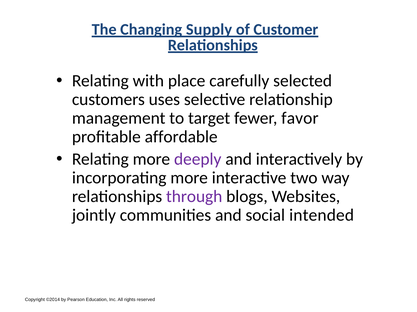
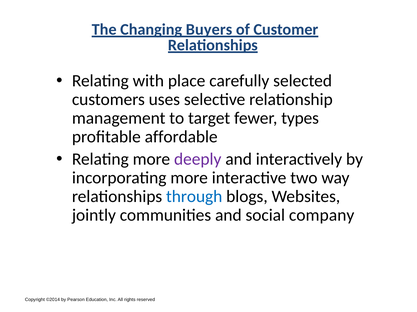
Supply: Supply -> Buyers (209, 30)
favor: favor -> types (300, 118)
through colour: purple -> blue (194, 197)
intended: intended -> company (322, 216)
